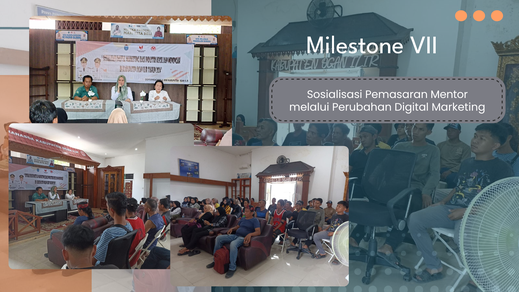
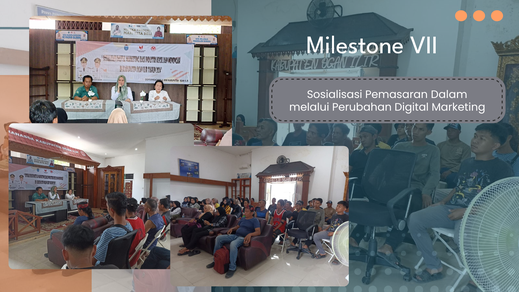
Mentor: Mentor -> Dalam (449, 94)
